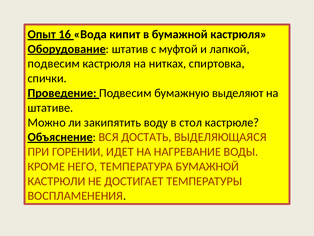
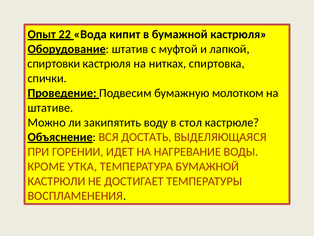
16: 16 -> 22 (65, 34)
подвесим: подвесим -> спиртовки (54, 64)
выделяют: выделяют -> молотком (238, 93)
НЕГО: НЕГО -> УТКА (82, 166)
